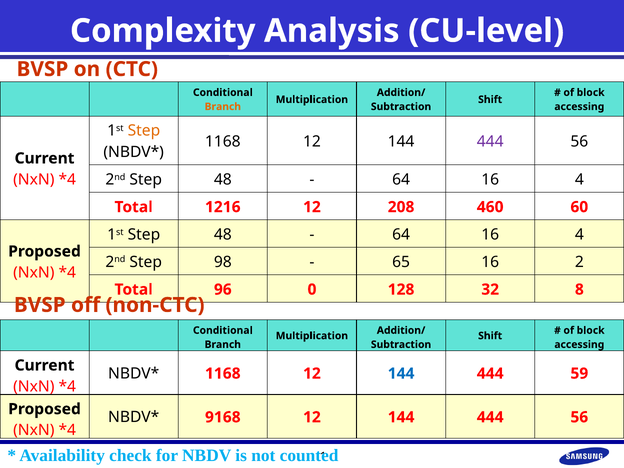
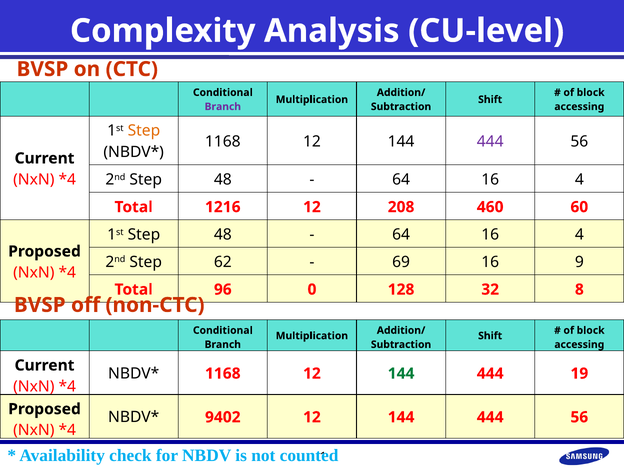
Branch colour: orange -> purple (223, 107)
98: 98 -> 62 (223, 262)
65: 65 -> 69 (401, 262)
2: 2 -> 9 (579, 262)
144 colour: blue -> green (401, 374)
59: 59 -> 19 (579, 374)
9168: 9168 -> 9402 (223, 417)
